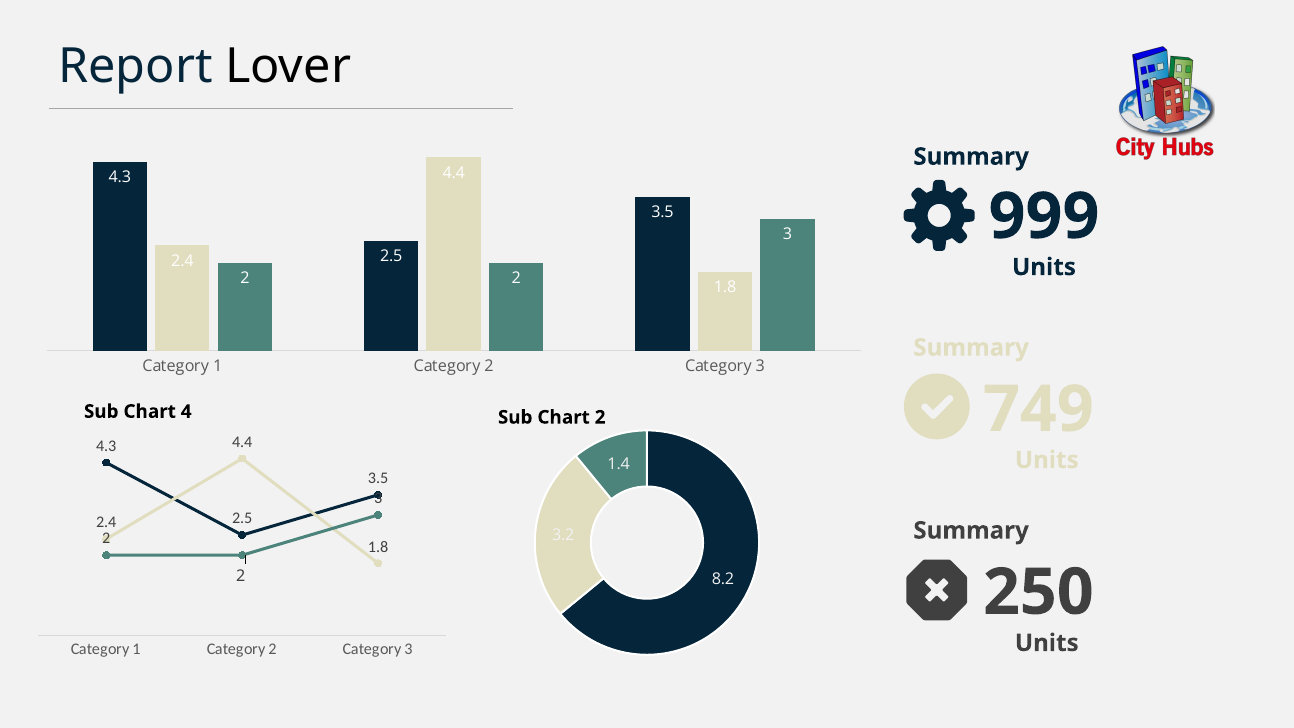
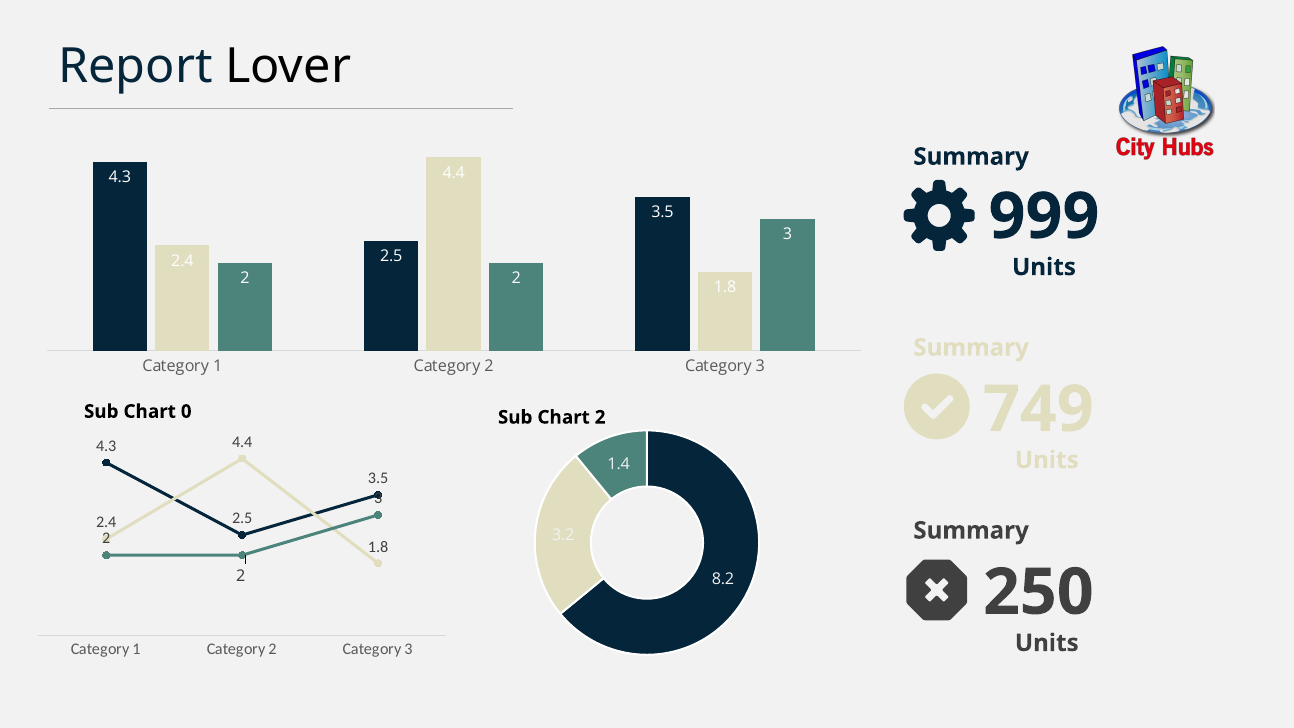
4: 4 -> 0 (186, 411)
